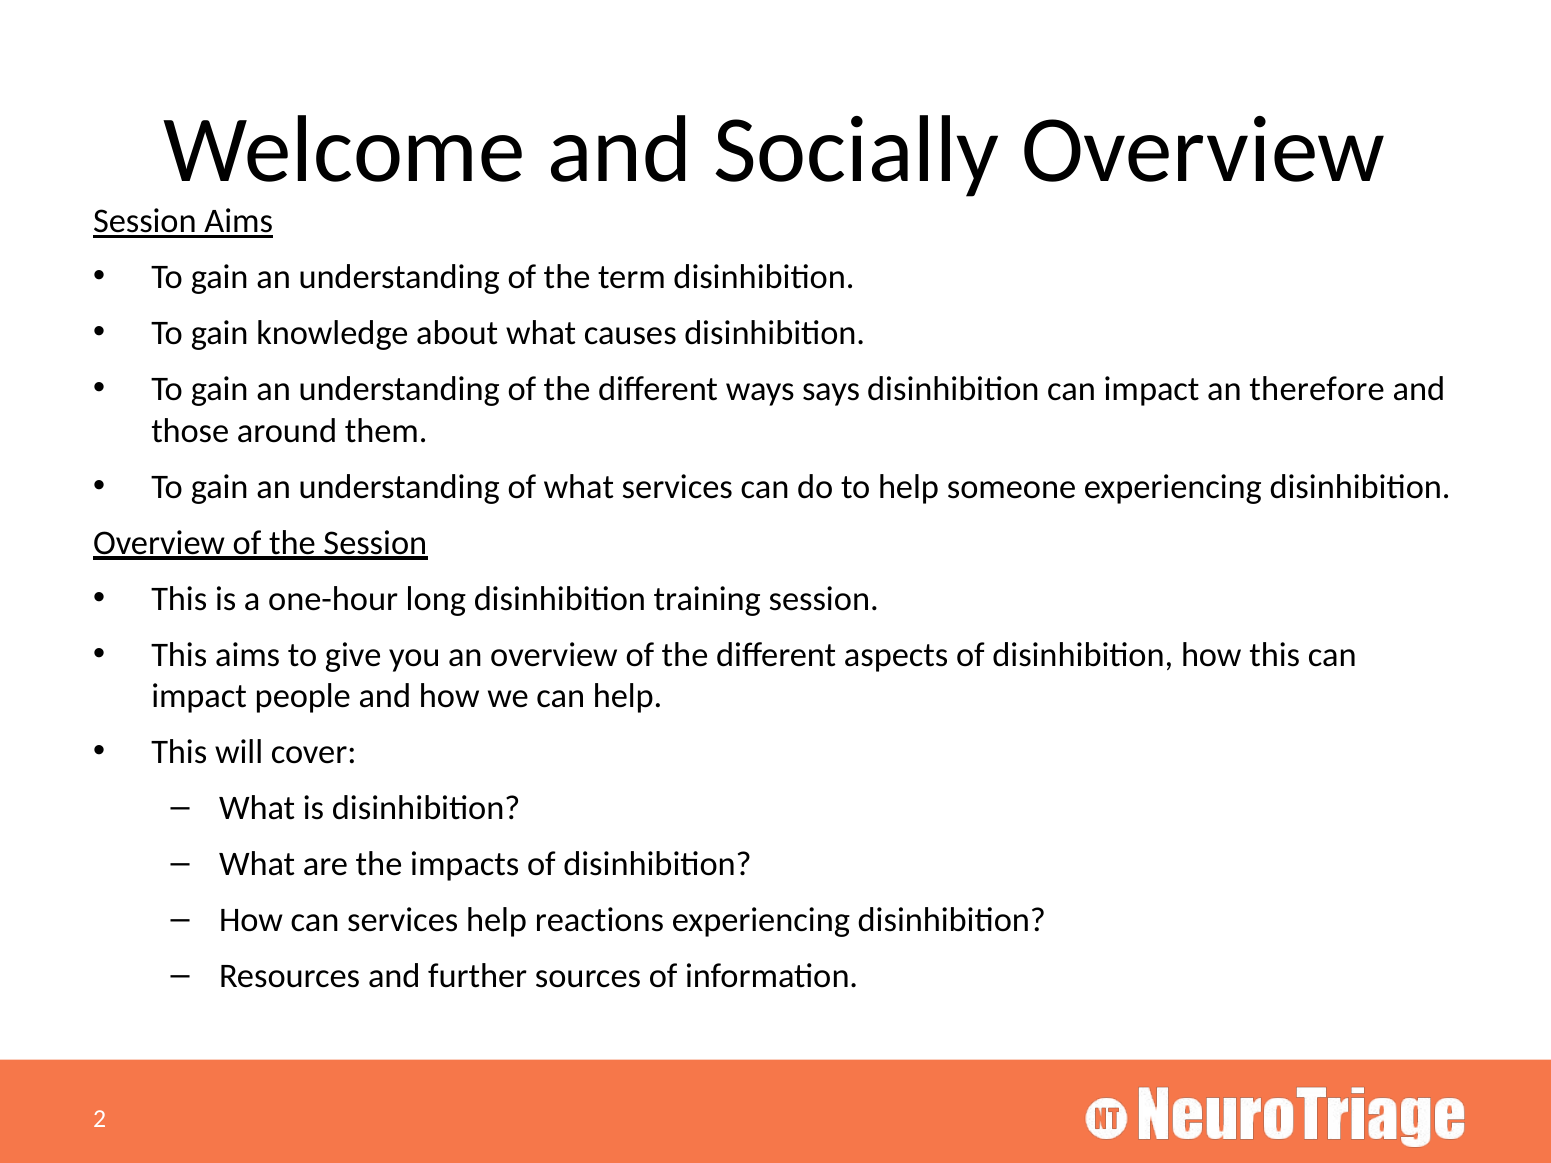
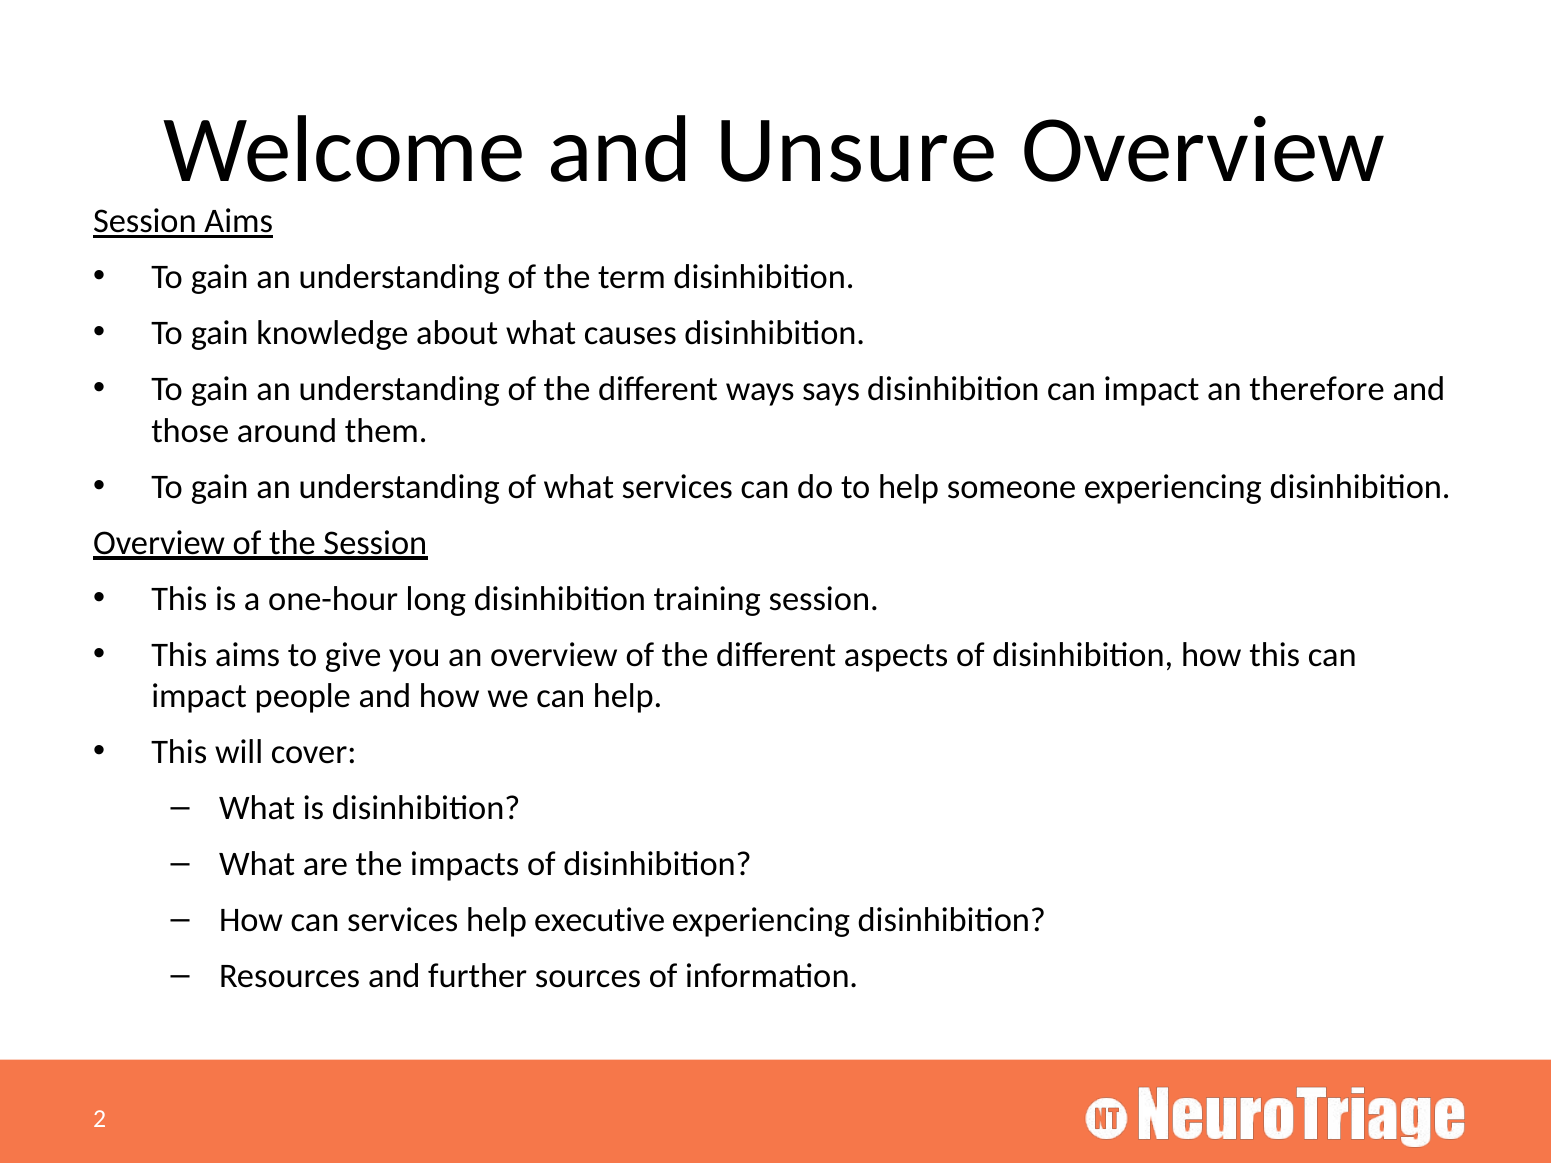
Socially: Socially -> Unsure (856, 150)
reactions: reactions -> executive (600, 920)
